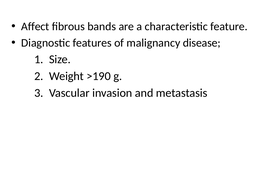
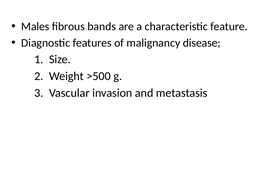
Affect: Affect -> Males (35, 27)
>190: >190 -> >500 (99, 76)
